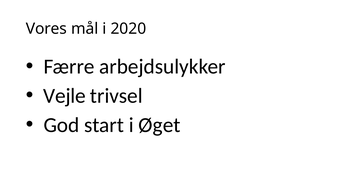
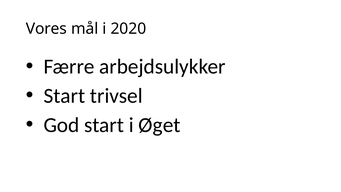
Vejle: Vejle -> Start (64, 96)
